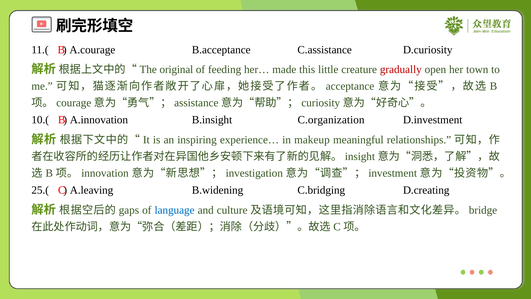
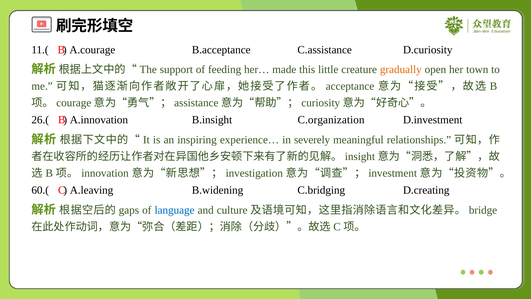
original: original -> support (176, 69)
gradually colour: red -> orange (401, 69)
10.(: 10.( -> 26.( (40, 120)
makeup: makeup -> severely (312, 140)
25.(: 25.( -> 60.( (40, 190)
